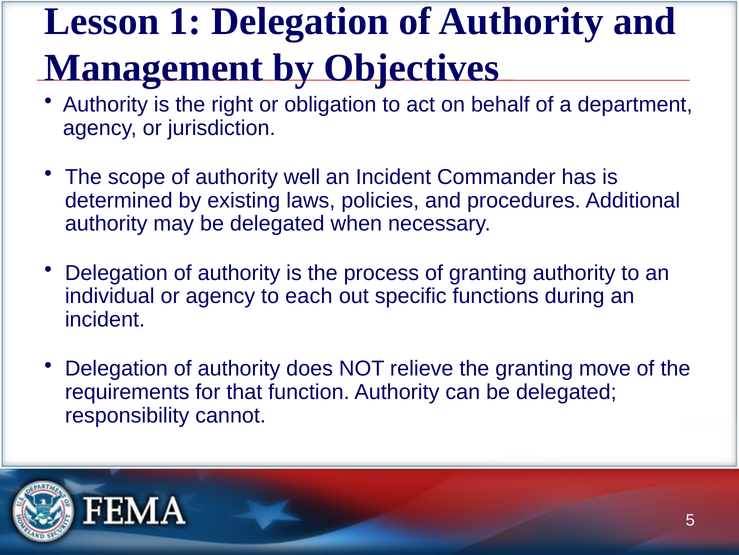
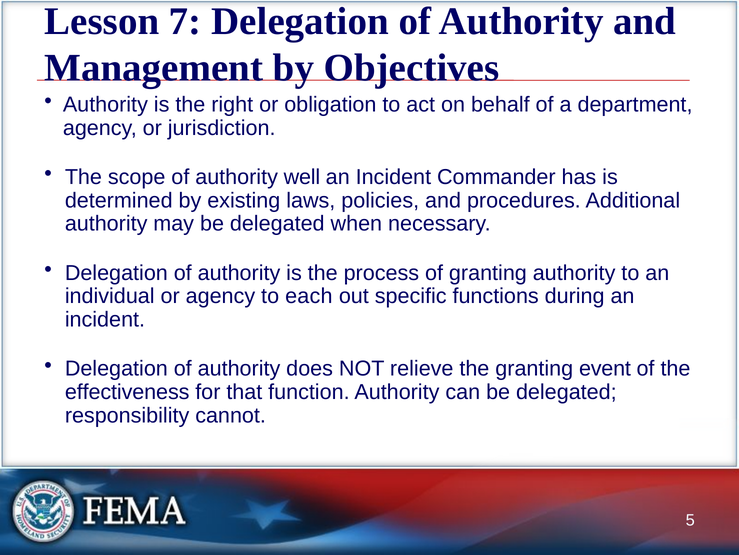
1: 1 -> 7 (185, 21)
move: move -> event (605, 368)
requirements: requirements -> effectiveness (127, 392)
